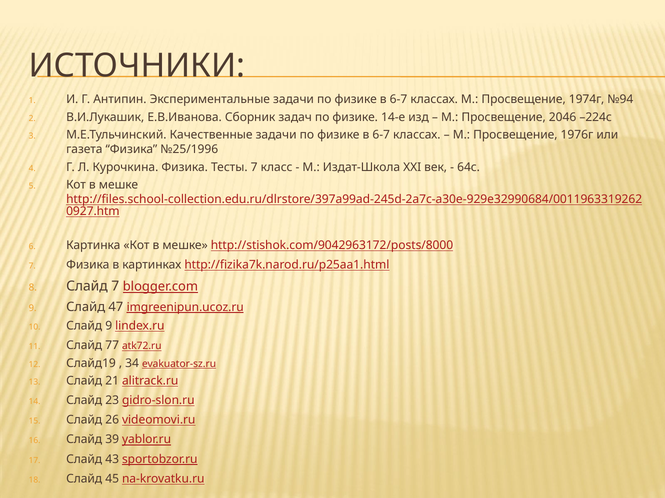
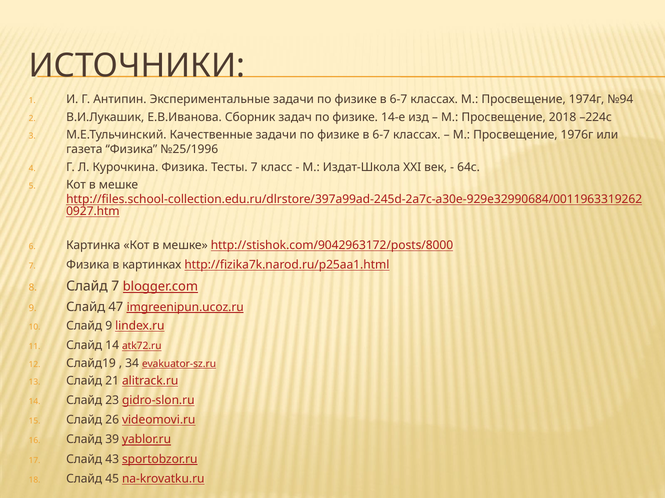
2046: 2046 -> 2018 (563, 117)
Слайд 77: 77 -> 14 (112, 346)
